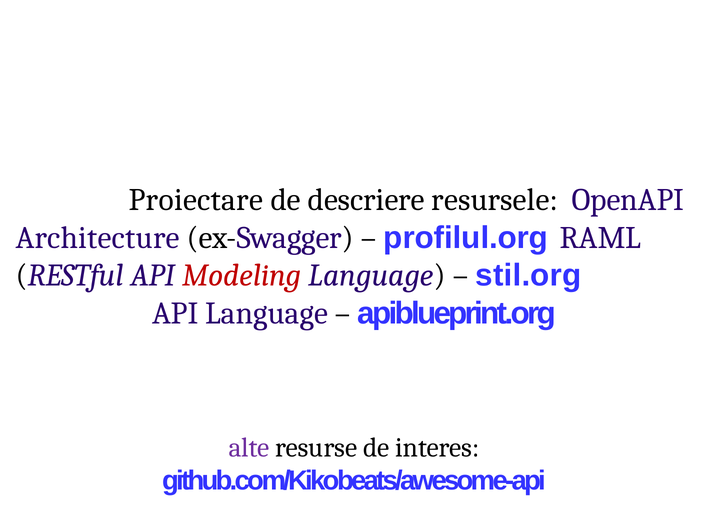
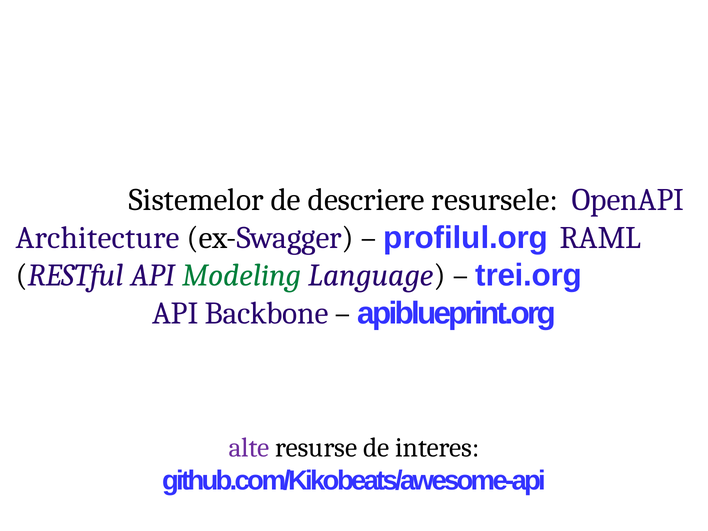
Proiectare: Proiectare -> Sistemelor (196, 200)
Modeling colour: red -> green (242, 275)
stil.org: stil.org -> trei.org (529, 275)
API Language: Language -> Backbone (267, 313)
